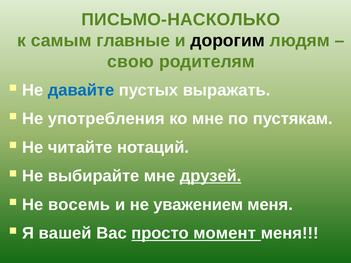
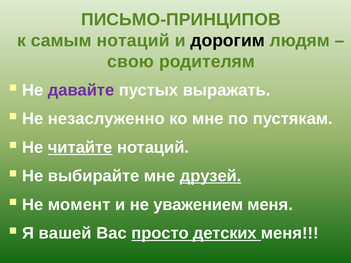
ПИСЬМО-НАСКОЛЬКО: ПИСЬМО-НАСКОЛЬКО -> ПИСЬМО-ПРИНЦИПОВ (181, 19)
самым главные: главные -> нотаций (133, 41)
давайте colour: blue -> purple (81, 90)
употребления: употребления -> незаслуженно (106, 119)
читайте underline: none -> present (80, 147)
восемь: восемь -> момент (79, 205)
момент: момент -> детских (225, 233)
